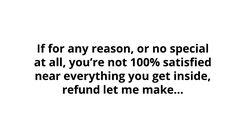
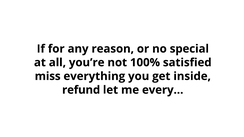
near: near -> miss (48, 76)
make…: make… -> every… (163, 90)
